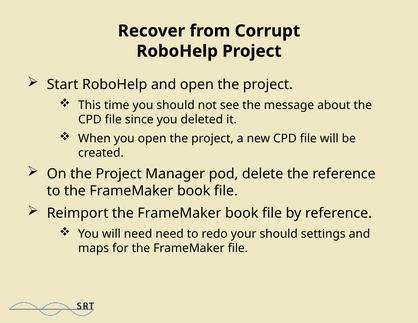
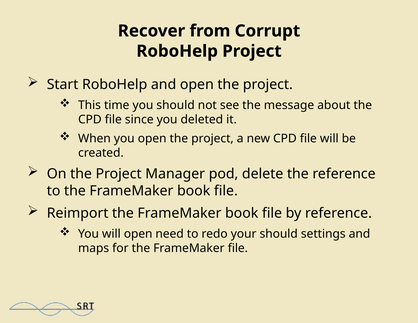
will need: need -> open (138, 234)
